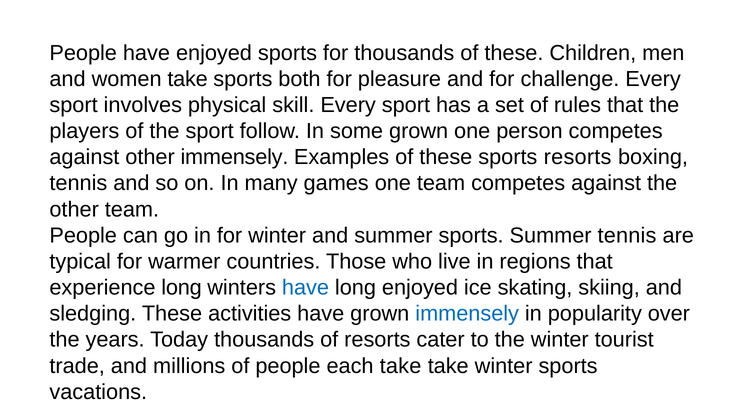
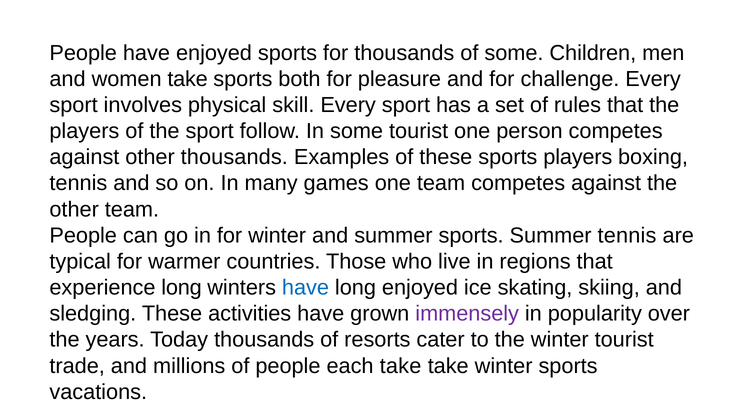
thousands of these: these -> some (514, 53)
some grown: grown -> tourist (419, 131)
other immensely: immensely -> thousands (234, 157)
sports resorts: resorts -> players (578, 157)
immensely colour: blue -> purple (467, 314)
